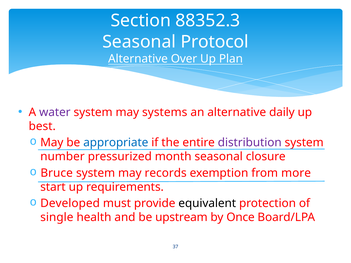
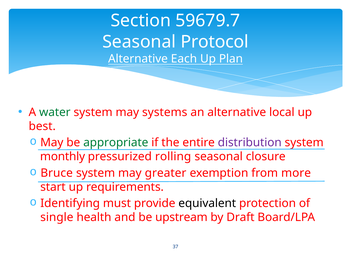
88352.3: 88352.3 -> 59679.7 (208, 21)
Over: Over -> Each (184, 59)
water colour: purple -> green (55, 112)
daily: daily -> local (282, 112)
appropriate colour: blue -> green (116, 143)
number: number -> monthly (63, 157)
month: month -> rolling (173, 157)
records: records -> greater (166, 173)
Developed: Developed -> Identifying (70, 204)
Once: Once -> Draft (240, 218)
